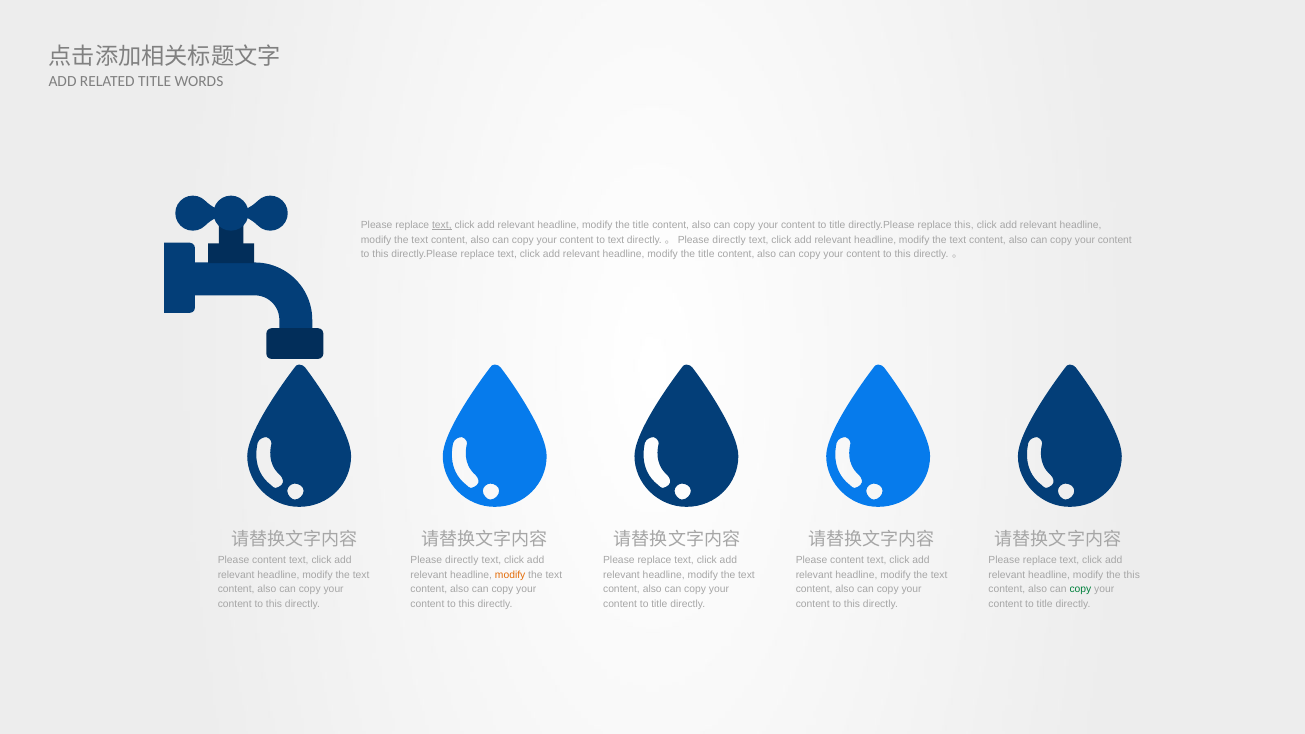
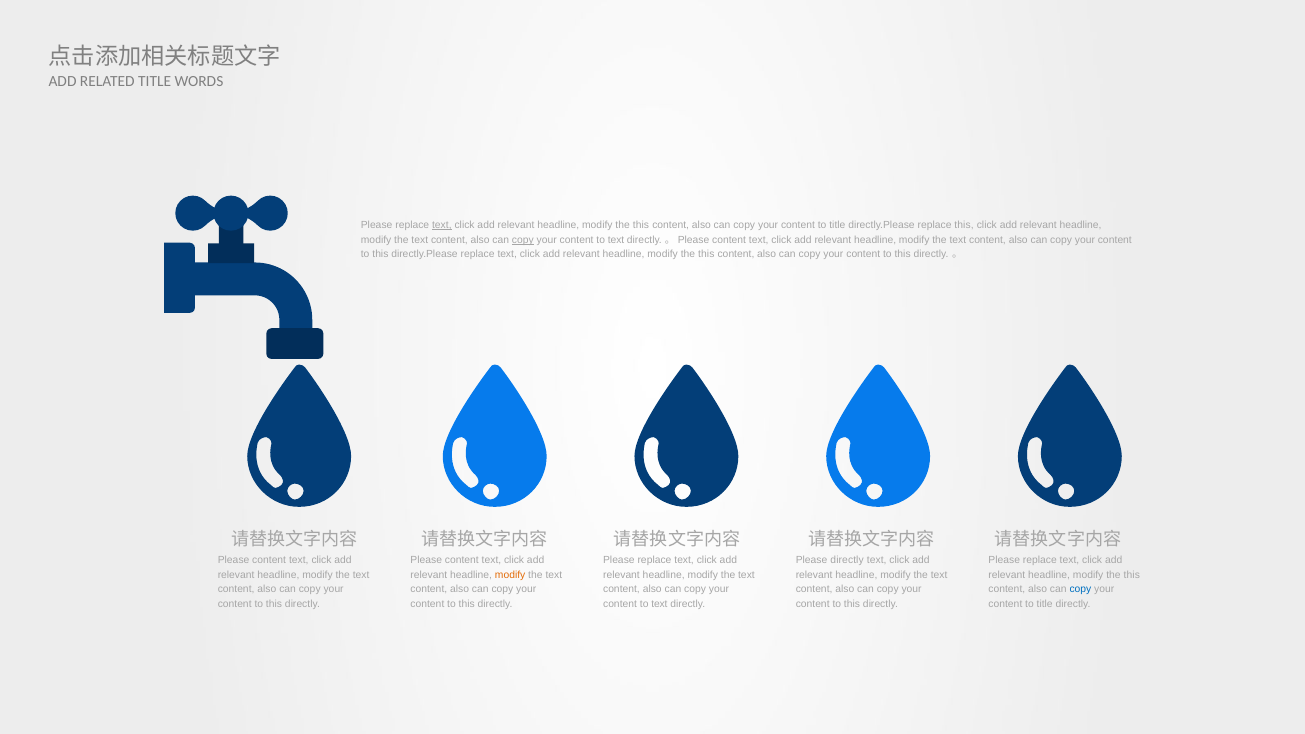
title: title -> this (641, 225)
copy underline: none -> present (523, 240)
directly: directly -> content (729, 240)
title: title -> this (706, 254)
directly: directly -> content (462, 560)
content: content -> directly (847, 560)
copy colour: green -> blue (1080, 590)
title: title -> text (659, 604)
